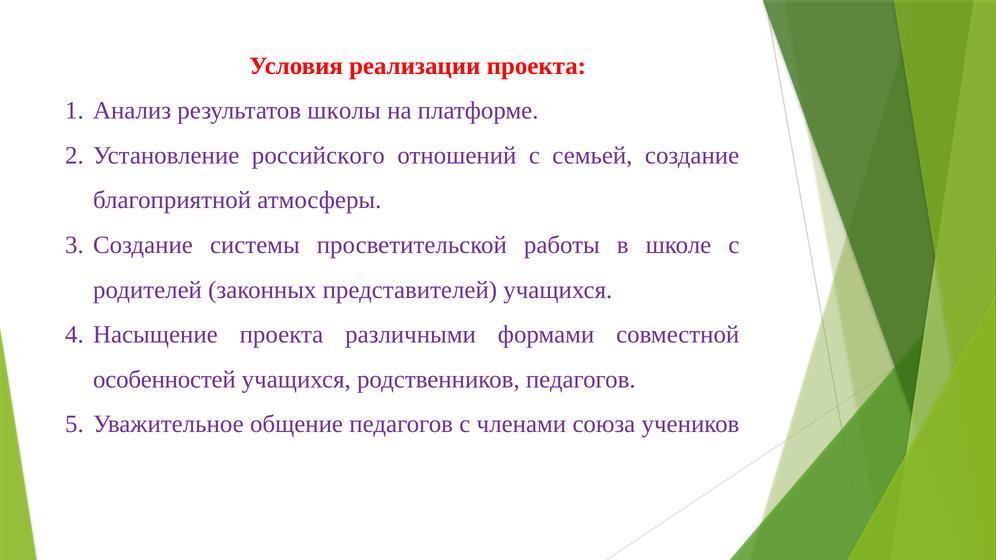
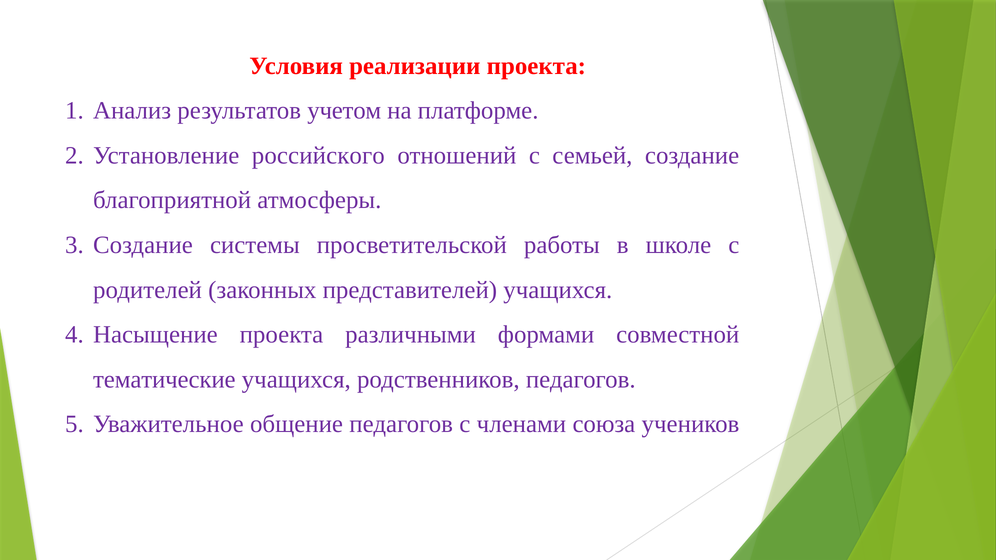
школы: школы -> учетом (344, 111)
особенностей: особенностей -> тематические (164, 380)
